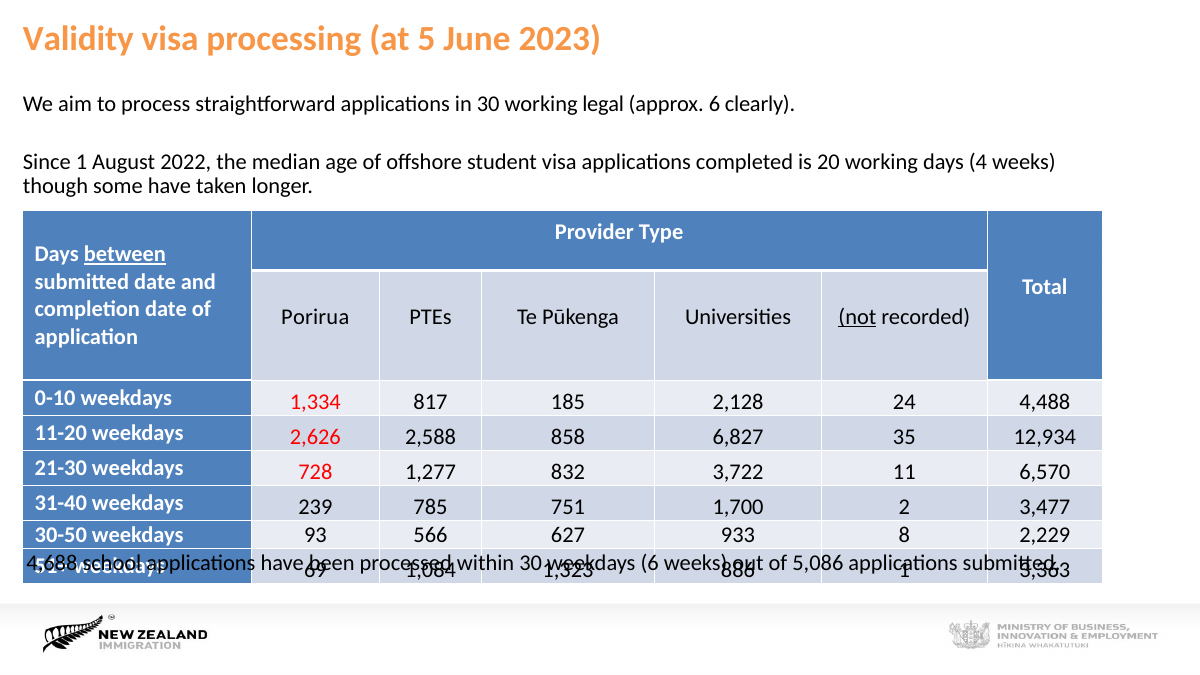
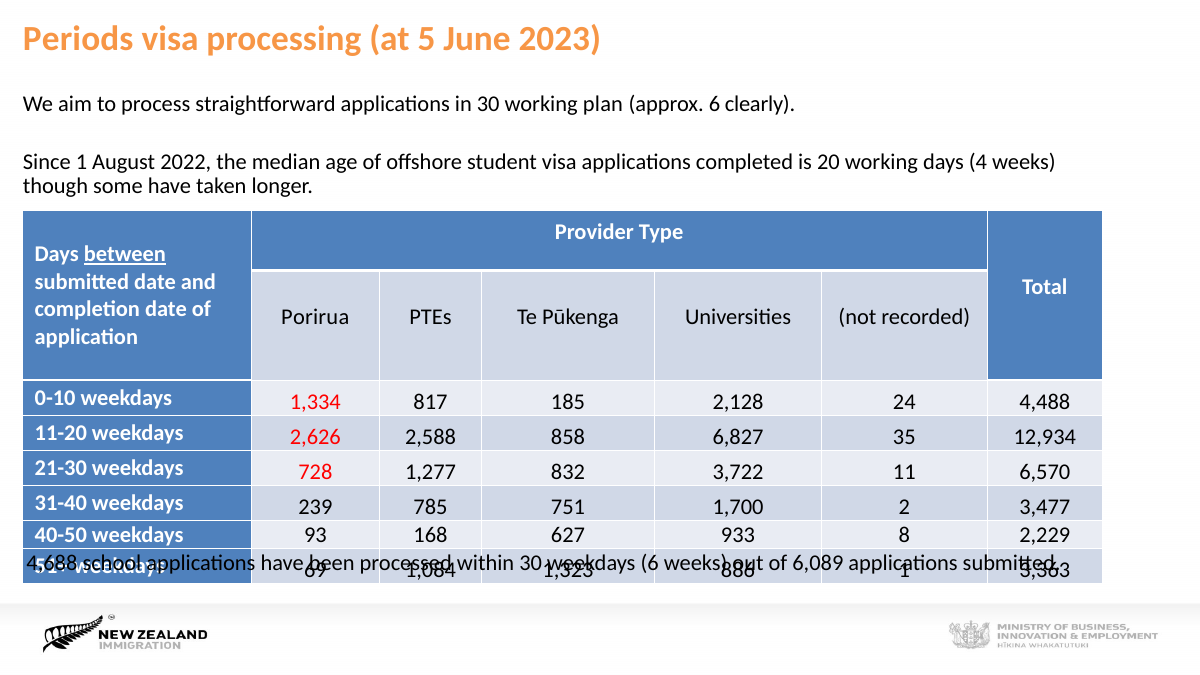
Validity: Validity -> Periods (78, 39)
legal: legal -> plan (603, 104)
not underline: present -> none (857, 317)
30-50: 30-50 -> 40-50 (61, 535)
566: 566 -> 168 (431, 535)
5,086: 5,086 -> 6,089 (818, 563)
